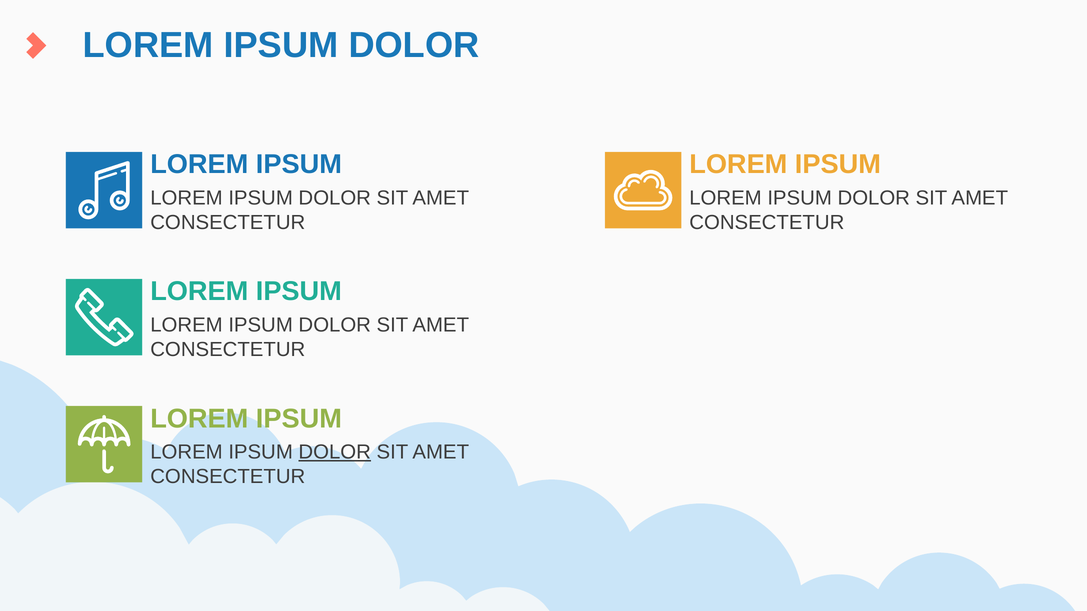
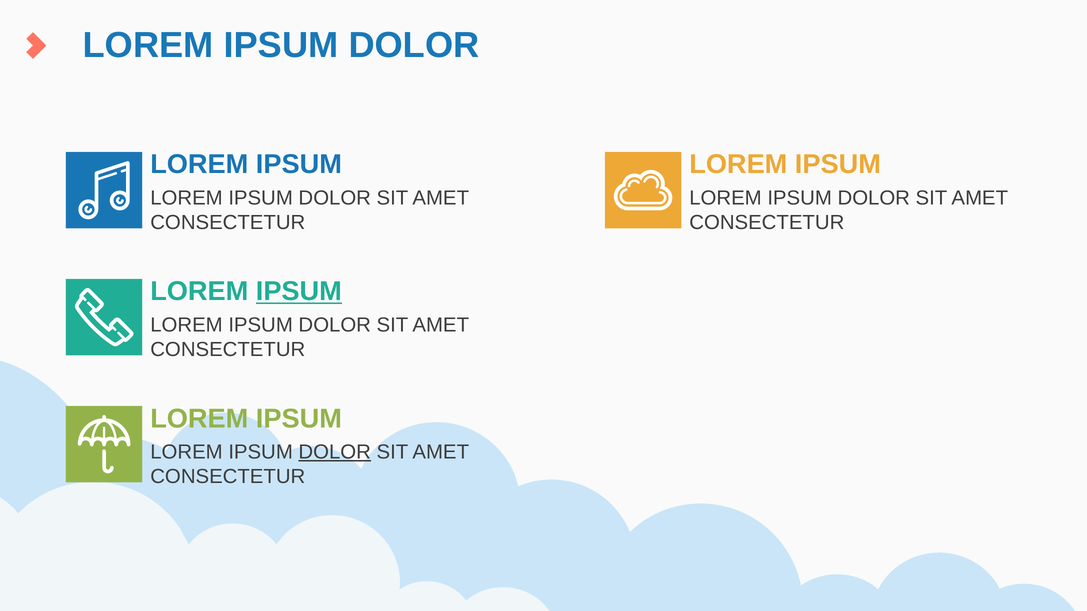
IPSUM underline: none -> present (299, 292)
